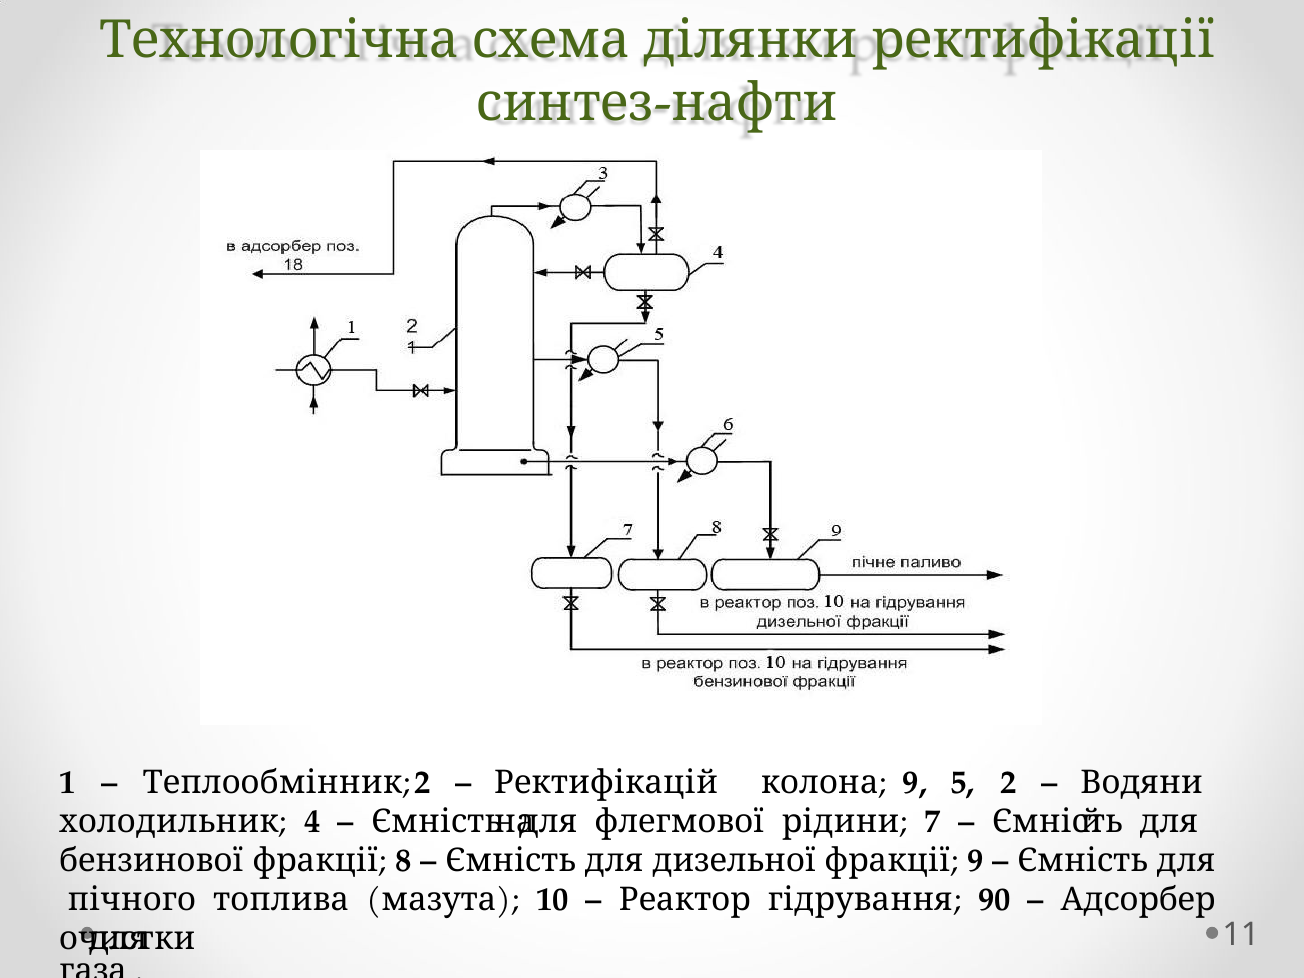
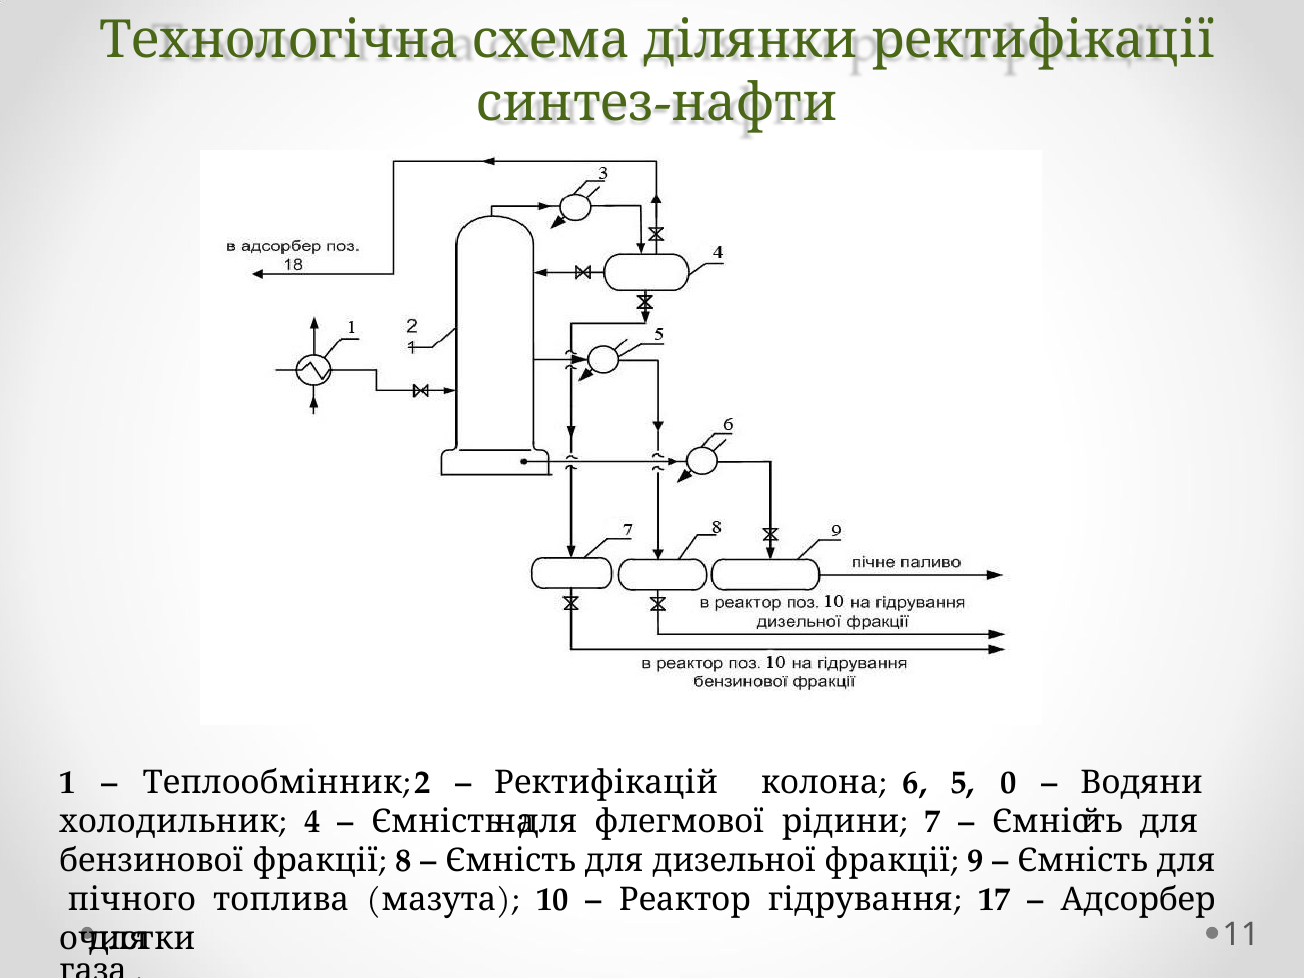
9: 9 -> 6 (915, 782)
2: 2 -> 0 (1009, 782)
90: 90 -> 17 (994, 900)
